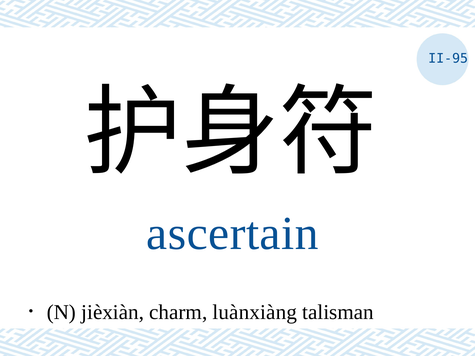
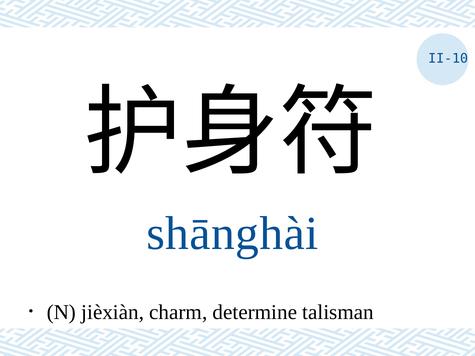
II-95: II-95 -> II-10 (448, 59)
ascertain: ascertain -> shānghài (232, 234)
luànxiàng: luànxiàng -> determine (255, 313)
